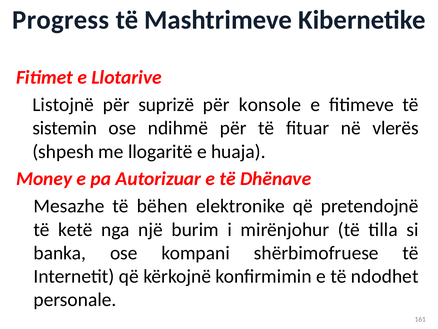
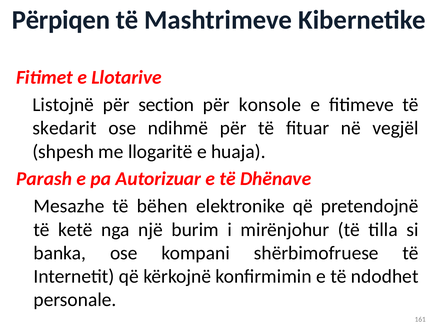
Progress: Progress -> Përpiqen (61, 20)
suprizë: suprizë -> section (166, 105)
sistemin: sistemin -> skedarit (65, 128)
vlerës: vlerës -> vegjël (396, 128)
Money: Money -> Parash (44, 179)
